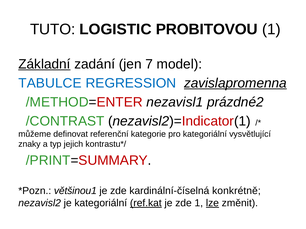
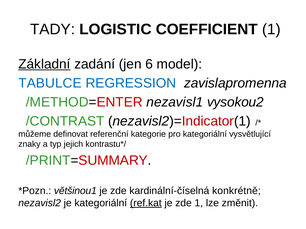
TUTO: TUTO -> TADY (53, 29)
PROBITOVOU: PROBITOVOU -> COEFFICIENT (207, 29)
7: 7 -> 6 (149, 64)
zavislapromenna underline: present -> none (235, 83)
prázdné2: prázdné2 -> vysokou2 (235, 102)
lze underline: present -> none (212, 203)
